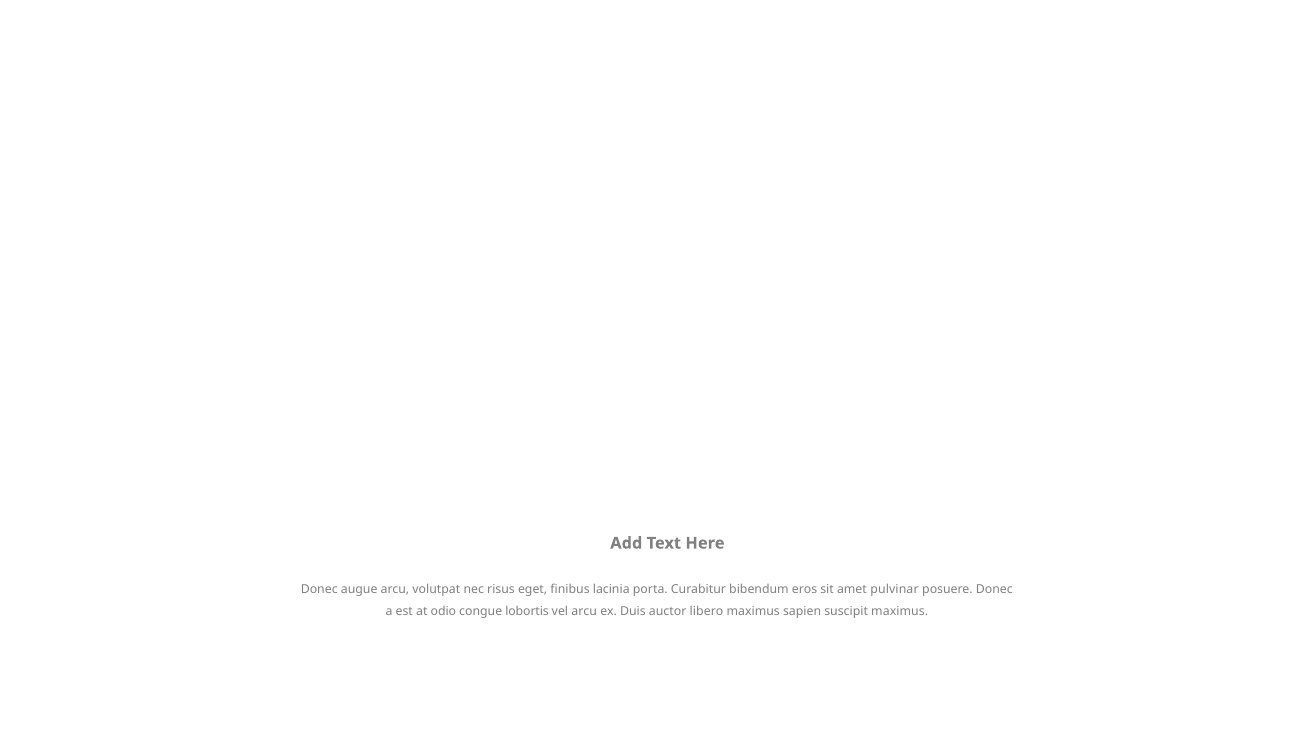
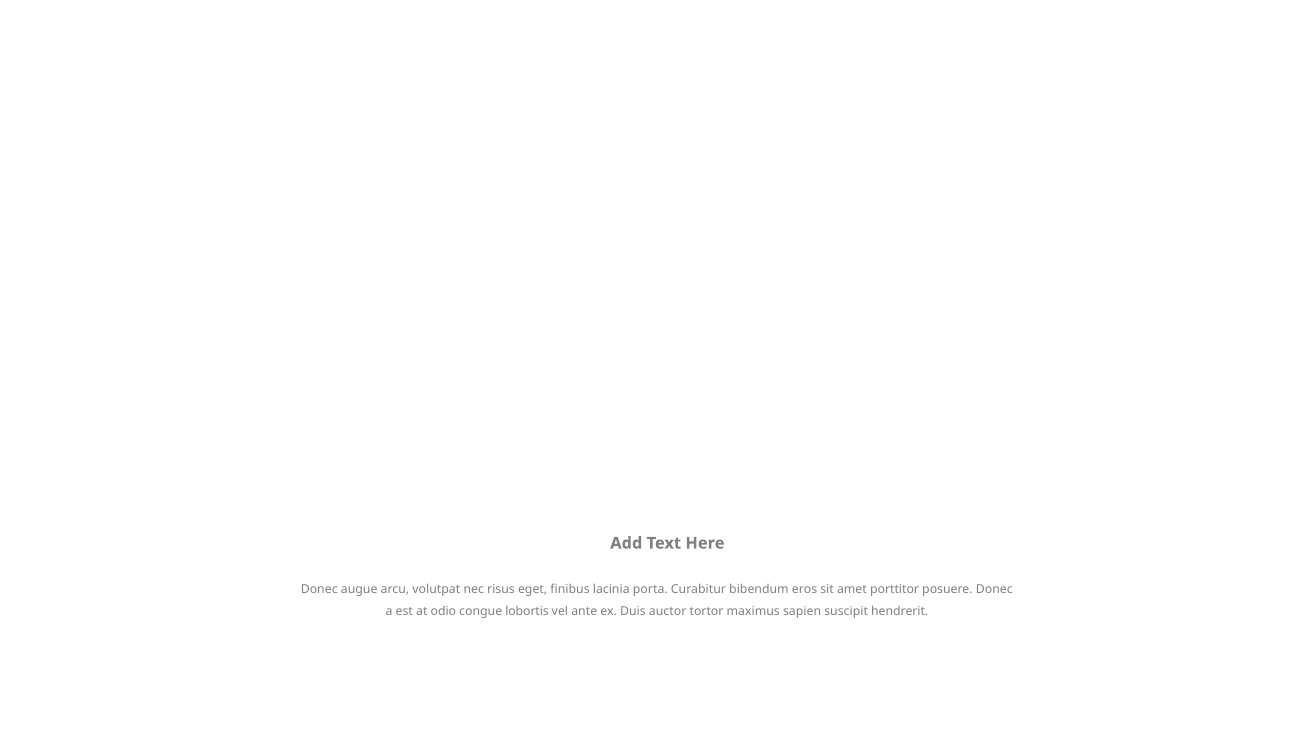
pulvinar: pulvinar -> porttitor (895, 589)
vel arcu: arcu -> ante (584, 611)
libero: libero -> tortor (707, 611)
suscipit maximus: maximus -> hendrerit (900, 611)
